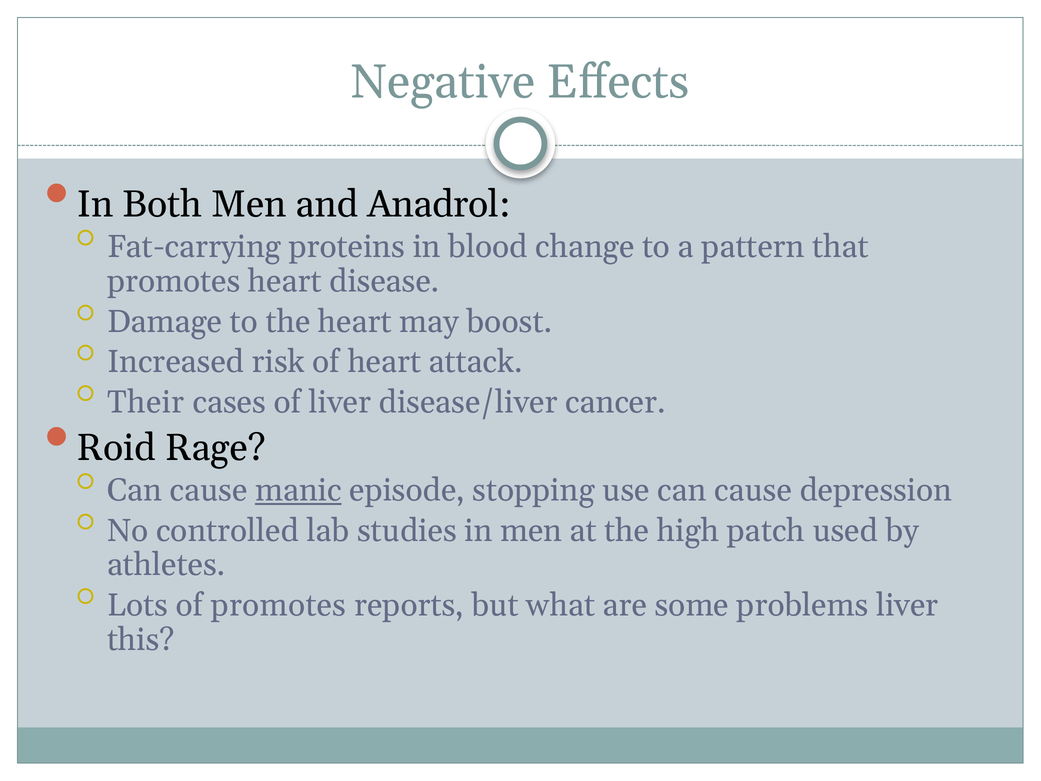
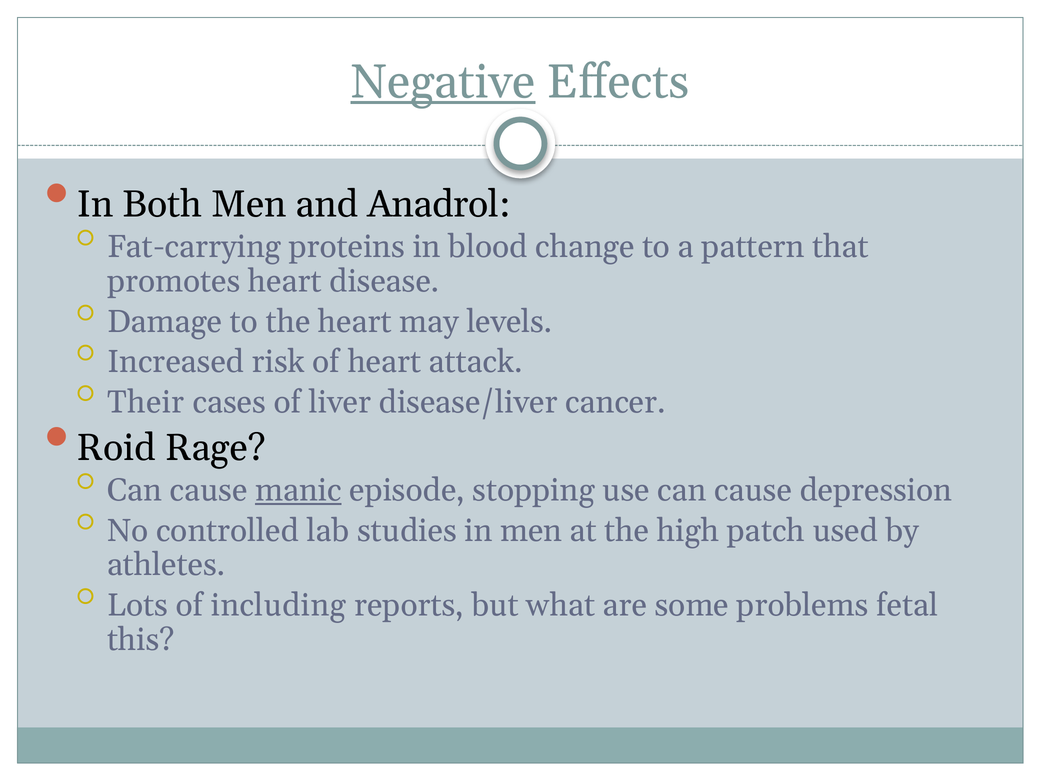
Negative underline: none -> present (443, 82)
boost: boost -> levels (510, 321)
of promotes: promotes -> including (278, 605)
problems liver: liver -> fetal (907, 605)
